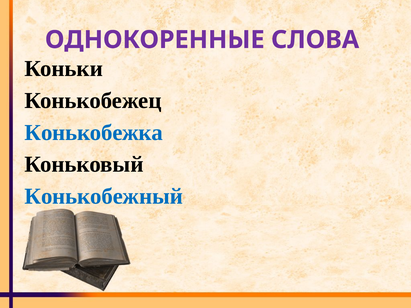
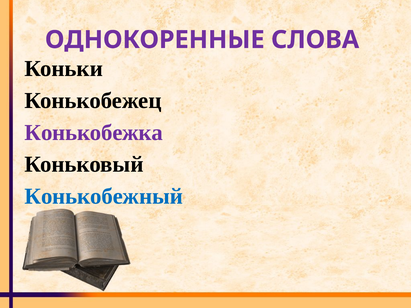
Конькобежка colour: blue -> purple (94, 133)
